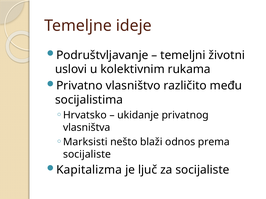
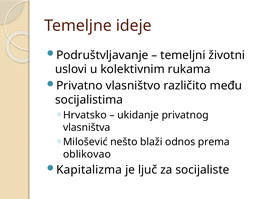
Marksisti: Marksisti -> Milošević (85, 142)
socijaliste: socijaliste -> oblikovao (87, 155)
